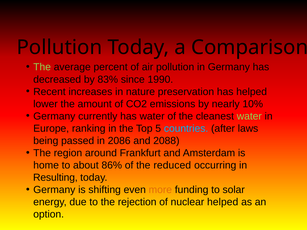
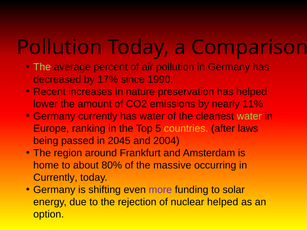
83%: 83% -> 17% (108, 79)
10%: 10% -> 11% (253, 104)
countries colour: light blue -> yellow (186, 129)
2086: 2086 -> 2045 (119, 141)
2088: 2088 -> 2004 (166, 141)
86%: 86% -> 80% (112, 165)
reduced: reduced -> massive (172, 165)
Resulting: Resulting -> Currently (55, 178)
more colour: orange -> purple (160, 190)
